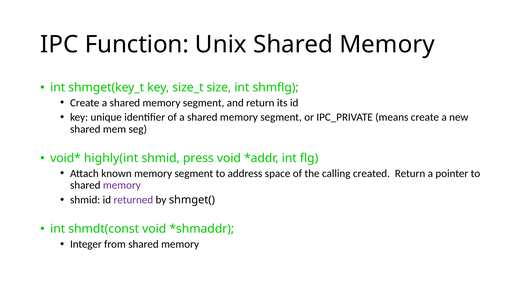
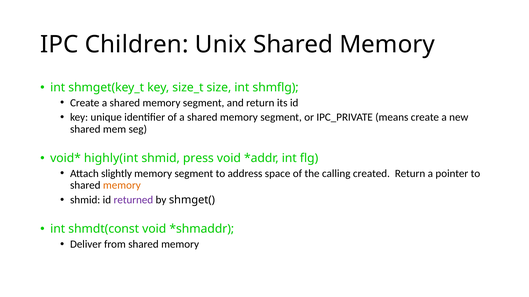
Function: Function -> Children (137, 44)
known: known -> slightly (117, 174)
memory colour: purple -> orange (122, 186)
Integer: Integer -> Deliver (86, 245)
